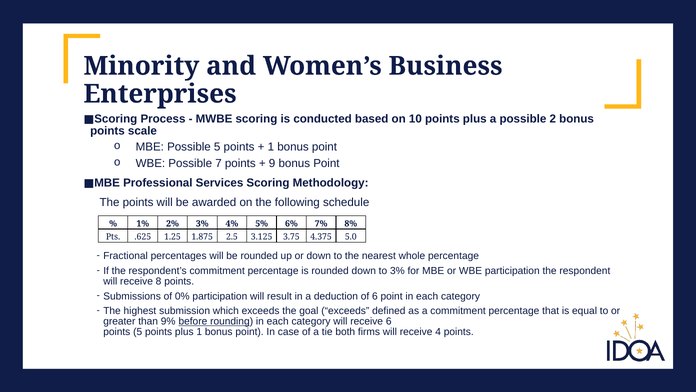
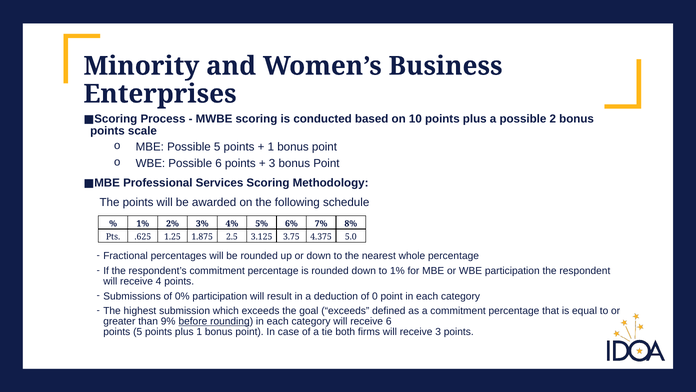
Possible 7: 7 -> 6 (218, 163)
9: 9 -> 3 (272, 163)
to 3%: 3% -> 1% (397, 271)
8: 8 -> 4 (159, 281)
of 6: 6 -> 0 (375, 296)
receive 4: 4 -> 3 (438, 331)
